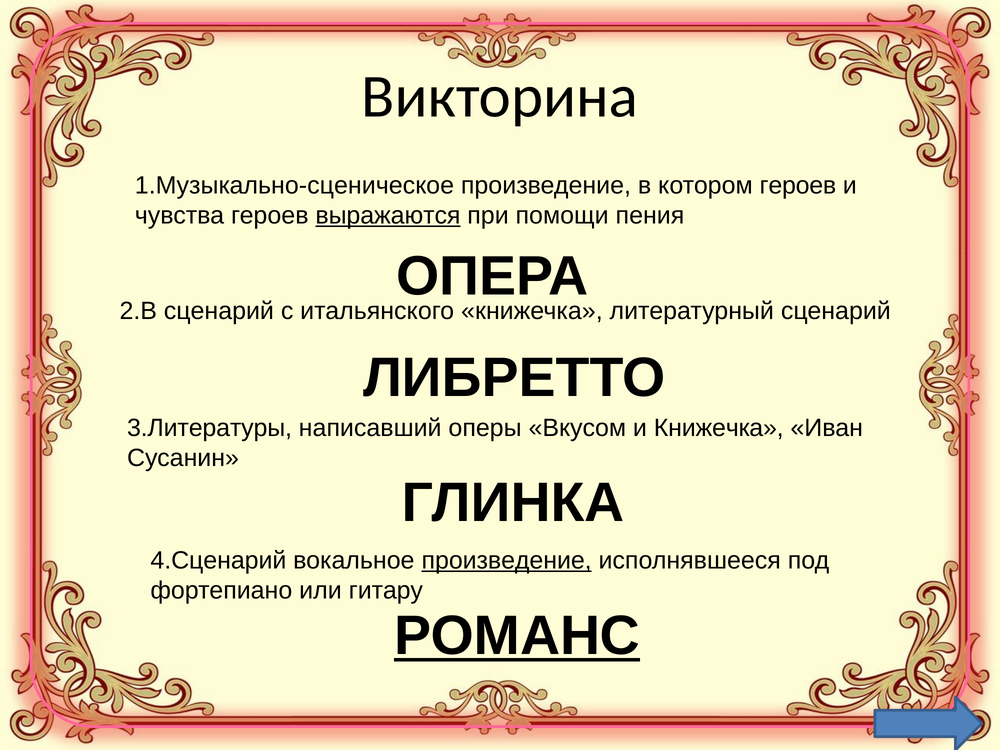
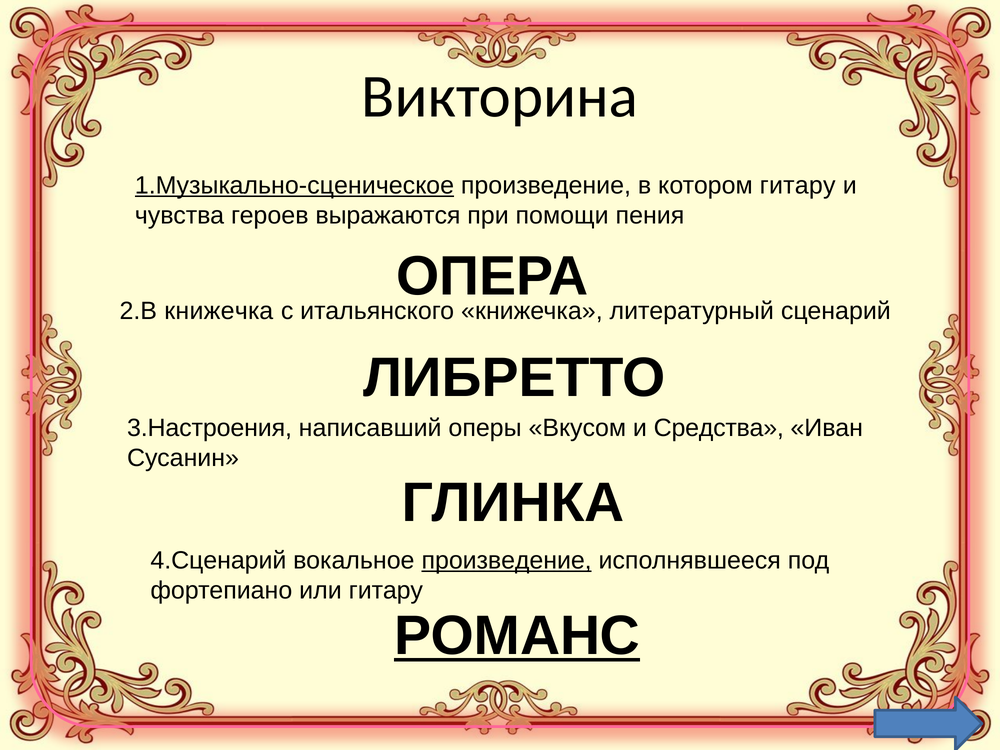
1.Музыкально-сценическое underline: none -> present (294, 186)
котором героев: героев -> гитару (798, 186)
выражаются underline: present -> none (388, 216)
2.В сценарий: сценарий -> книжечка (219, 311)
3.Литературы: 3.Литературы -> 3.Настроения (209, 428)
и Книжечка: Книжечка -> Средства (719, 428)
